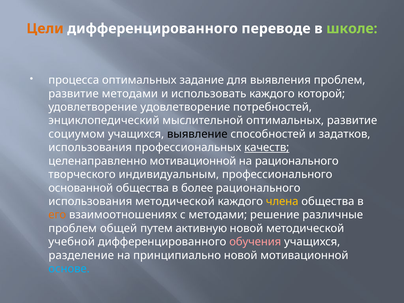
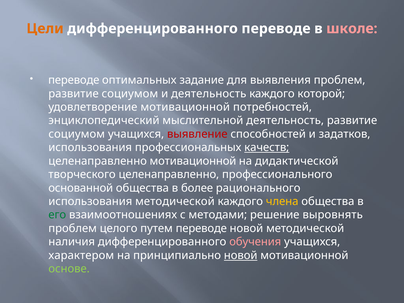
школе colour: light green -> pink (352, 29)
процесса: процесса -> переводе (74, 80)
методами: методами -> социумом (130, 94)
и использовать: использовать -> деятельность (209, 94)
удовлетворение удовлетворение: удовлетворение -> мотивационной (185, 107)
мыслительной оптимальных: оптимальных -> деятельность (285, 121)
выявление colour: black -> red (197, 134)
на рационального: рационального -> дидактической (297, 161)
творческого индивидуальным: индивидуальным -> целенаправленно (169, 175)
его colour: orange -> green (57, 215)
различные: различные -> выровнять (333, 215)
общей: общей -> целого (119, 228)
путем активную: активную -> переводе (201, 228)
учебной: учебной -> наличия (72, 242)
разделение: разделение -> характером (81, 255)
новой underline: none -> present (241, 255)
основе colour: light blue -> light green (69, 269)
